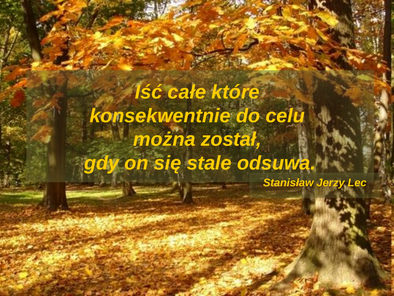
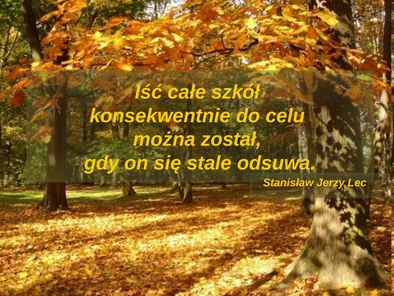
które: które -> szkół (236, 92)
